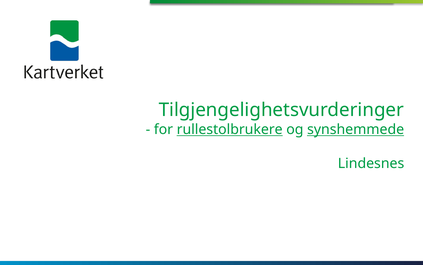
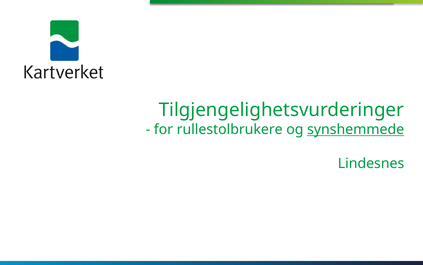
rullestolbrukere underline: present -> none (230, 129)
